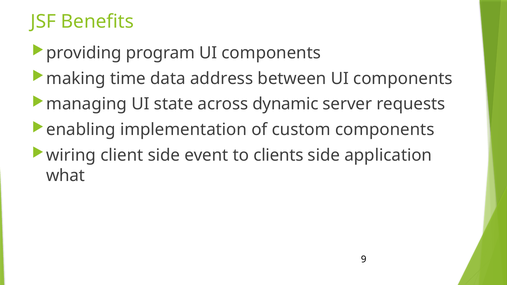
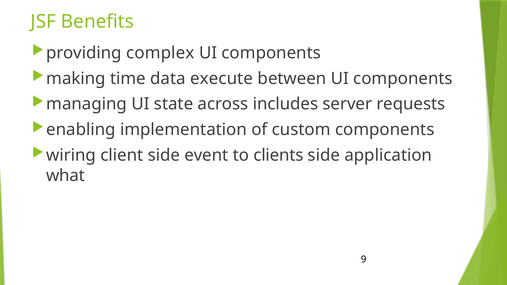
program: program -> complex (160, 53)
address: address -> execute (222, 79)
dynamic: dynamic -> includes (285, 104)
